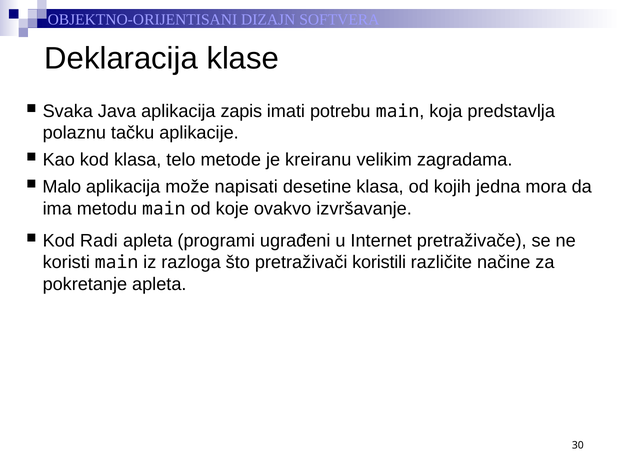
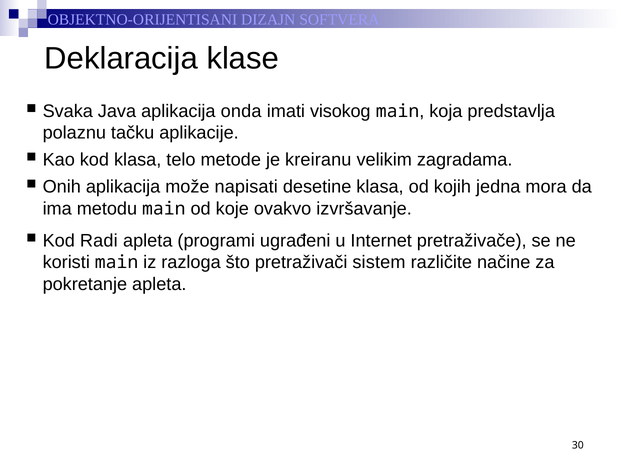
zapis: zapis -> onda (241, 111)
potrebu: potrebu -> visokog (340, 111)
Malo: Malo -> Onih (62, 187)
koristili: koristili -> sistem (379, 262)
